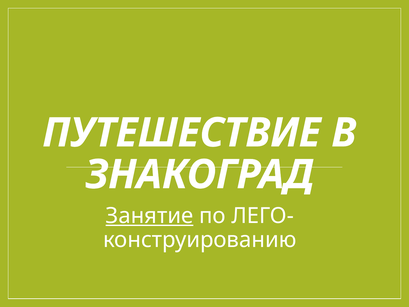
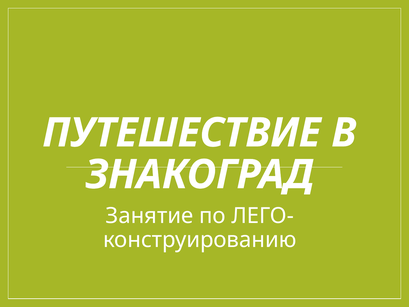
Занятие underline: present -> none (149, 216)
